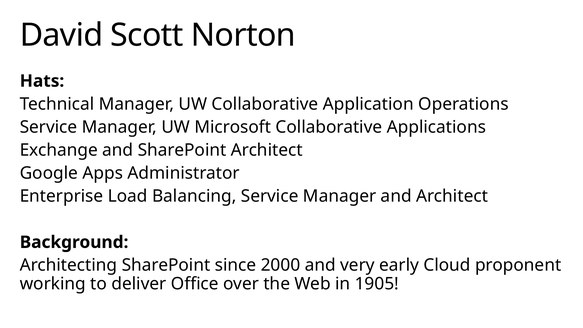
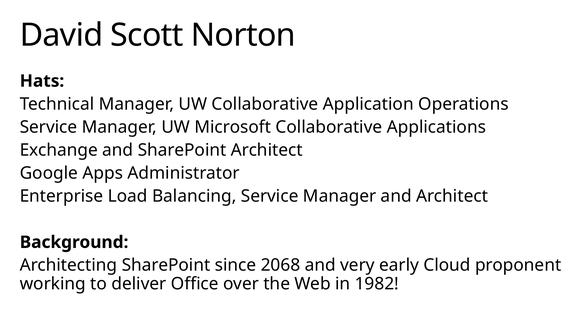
2000: 2000 -> 2068 (281, 265)
1905: 1905 -> 1982 (377, 284)
